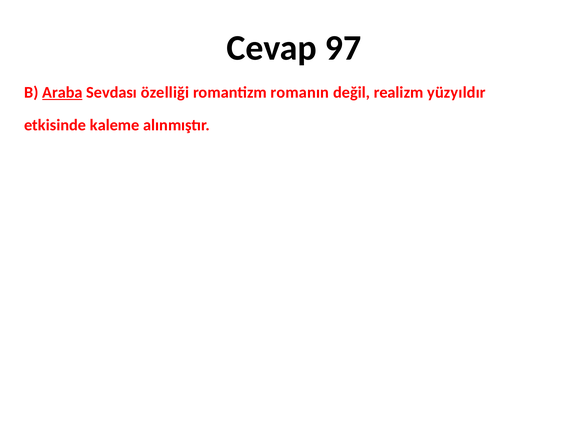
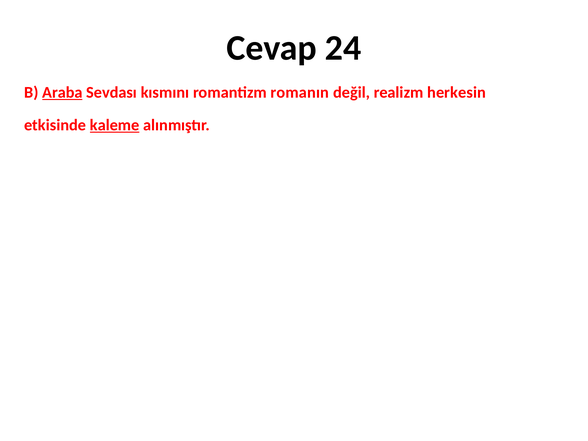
97: 97 -> 24 (343, 48)
özelliği: özelliği -> kısmını (165, 93)
yüzyıldır: yüzyıldır -> herkesin (457, 93)
kaleme underline: none -> present (115, 125)
